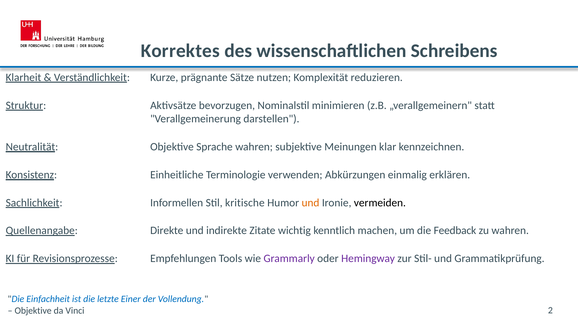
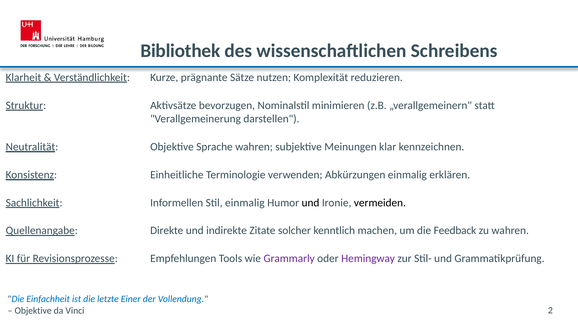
Korrektes: Korrektes -> Bibliothek (180, 51)
Stil kritische: kritische -> einmalig (245, 203)
und colour: orange -> black (311, 203)
wichtig: wichtig -> solcher (294, 231)
